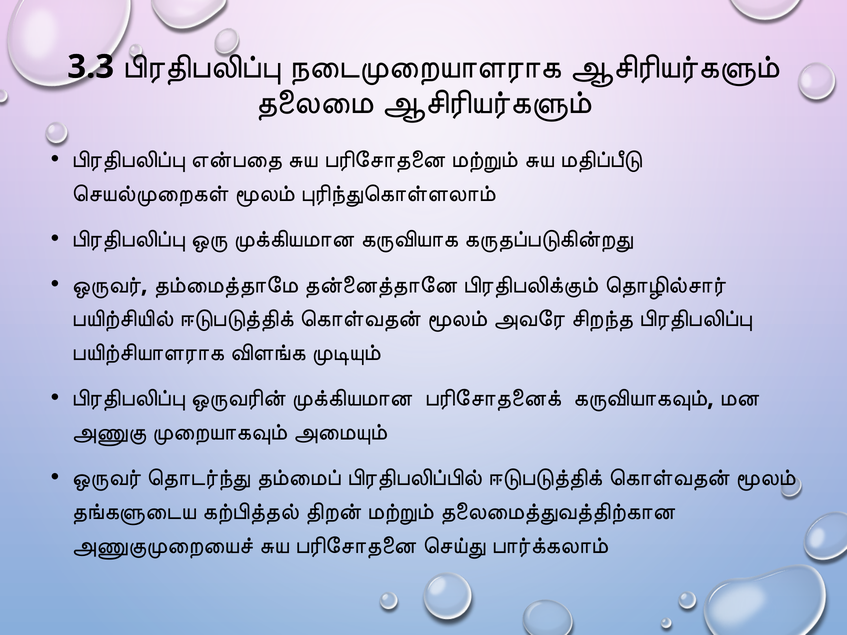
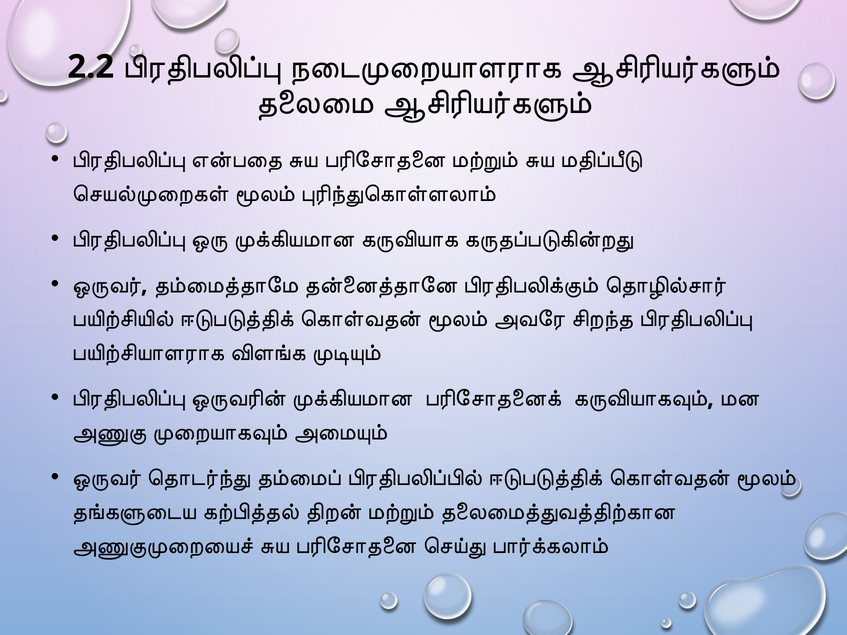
3.3: 3.3 -> 2.2 (91, 67)
